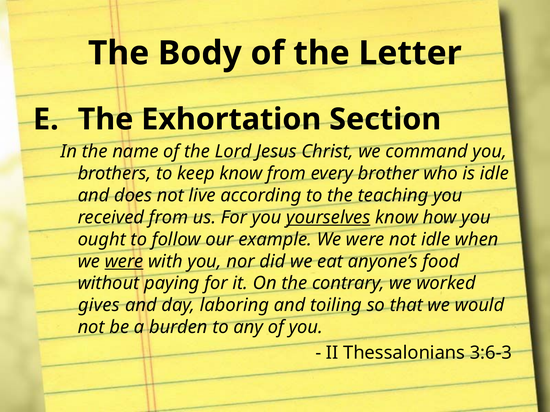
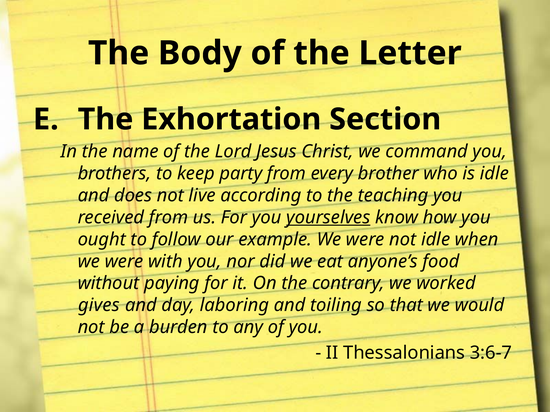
keep know: know -> party (241, 174)
were underline: present -> none (124, 262)
3:6-3: 3:6-3 -> 3:6-7 (491, 353)
